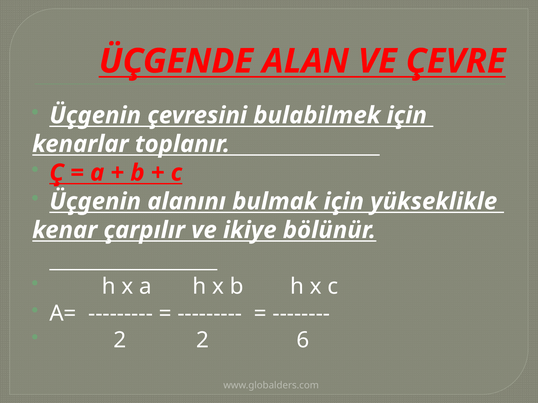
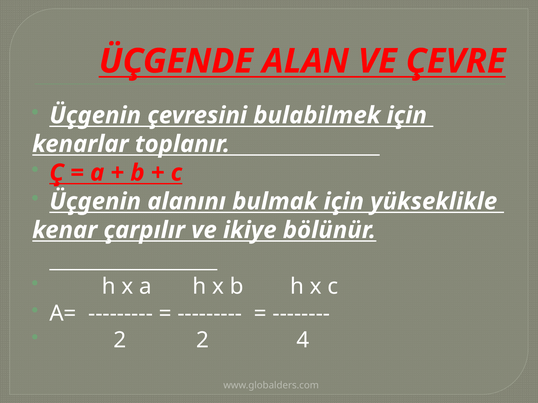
6: 6 -> 4 (303, 341)
